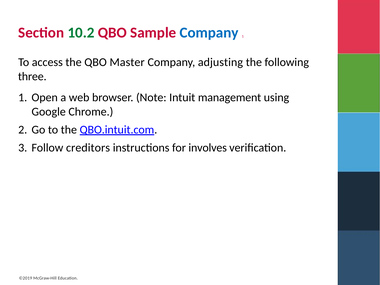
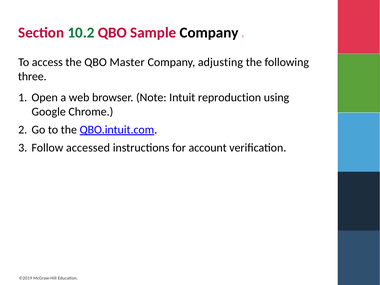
Company colour: blue -> black (209, 33)
management: management -> reproduction (230, 97)
creditors: creditors -> accessed (88, 148)
involves: involves -> account (208, 148)
